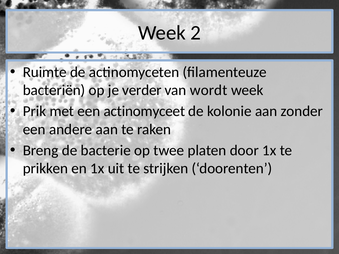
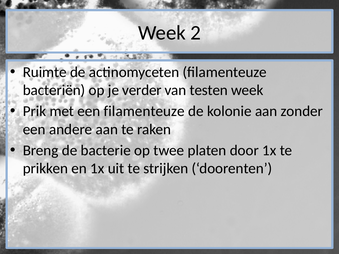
wordt: wordt -> testen (209, 90)
een actinomyceet: actinomyceet -> filamenteuze (144, 111)
